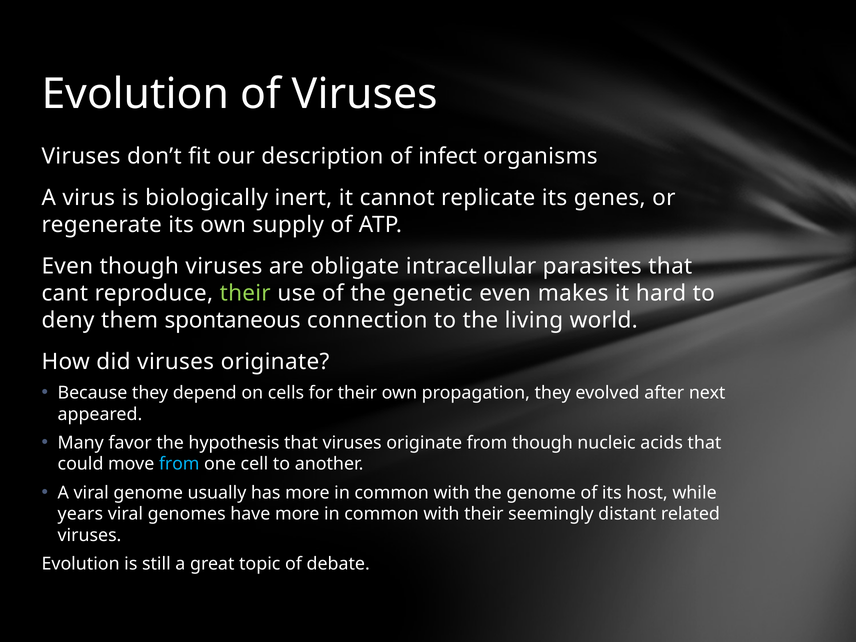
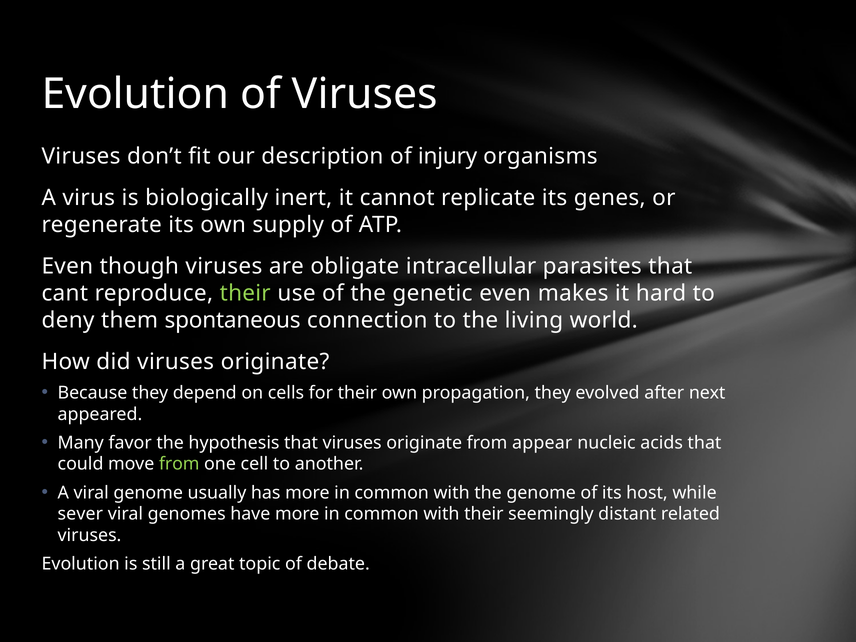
infect: infect -> injury (448, 156)
from though: though -> appear (542, 443)
from colour: light blue -> light green (179, 464)
years: years -> sever (80, 514)
